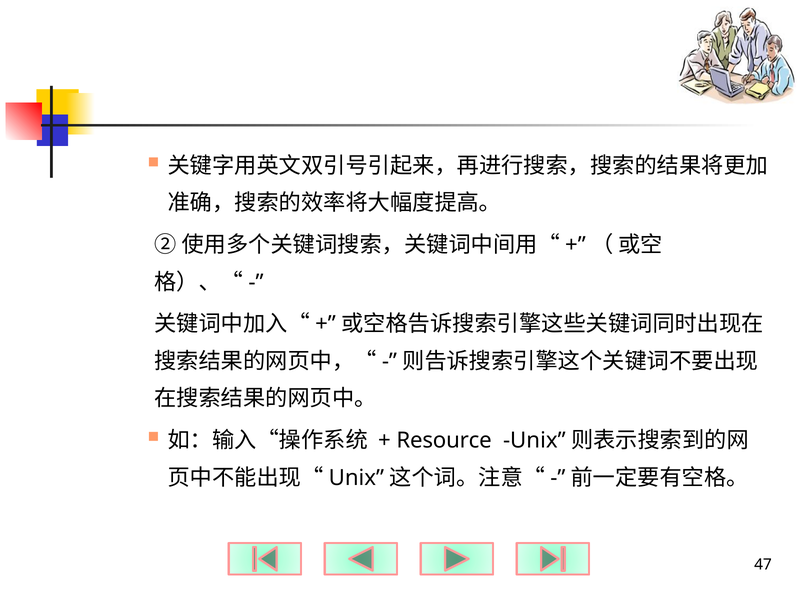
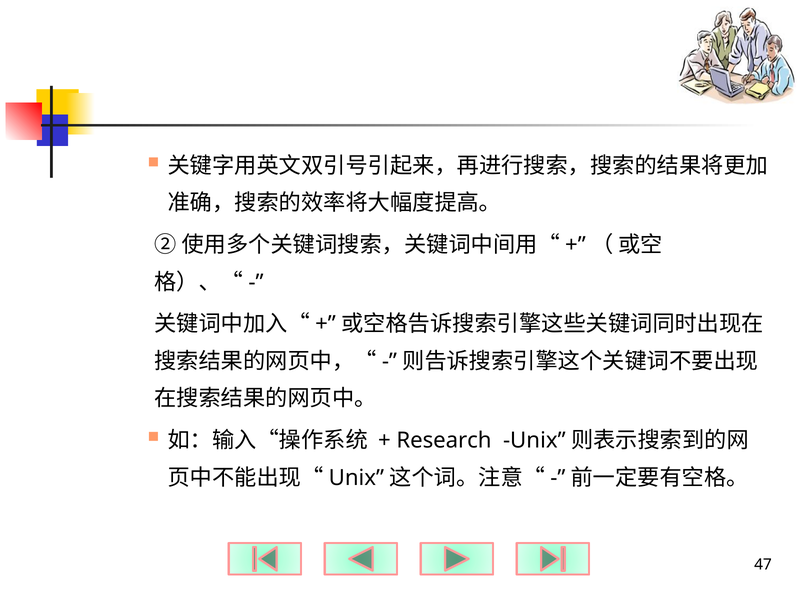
Resource: Resource -> Research (444, 440)
